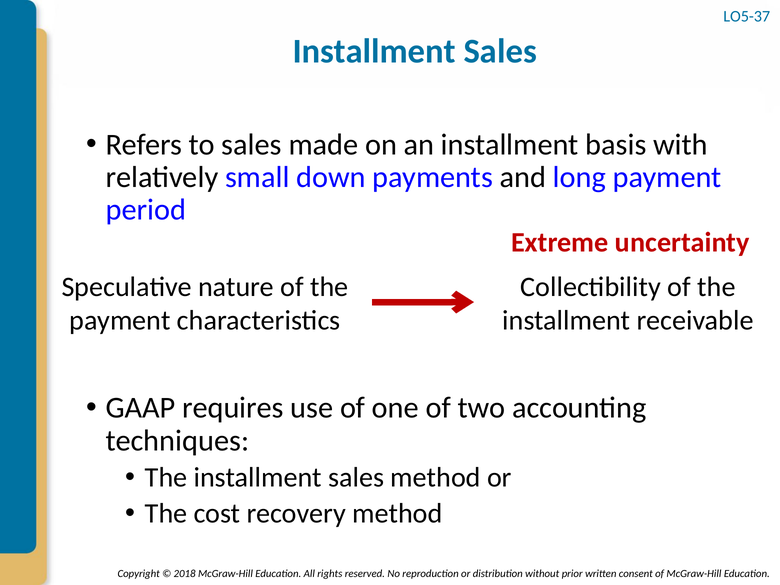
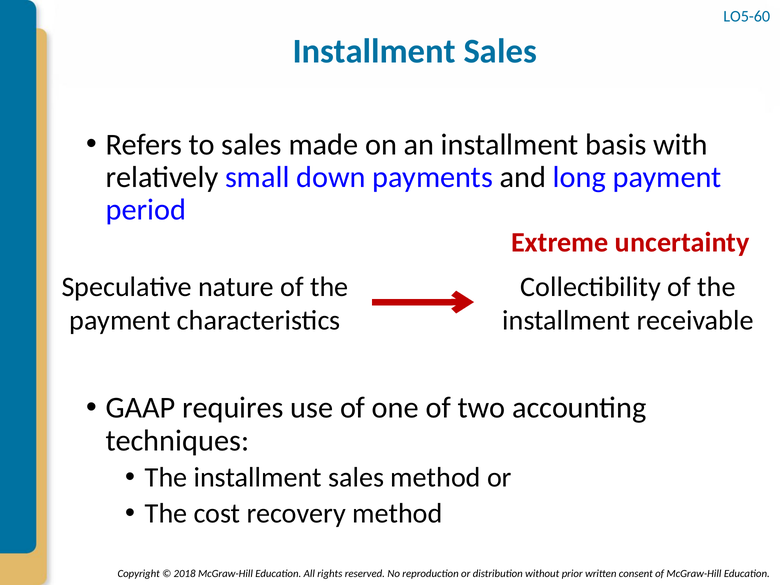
LO5-37: LO5-37 -> LO5-60 (747, 16)
